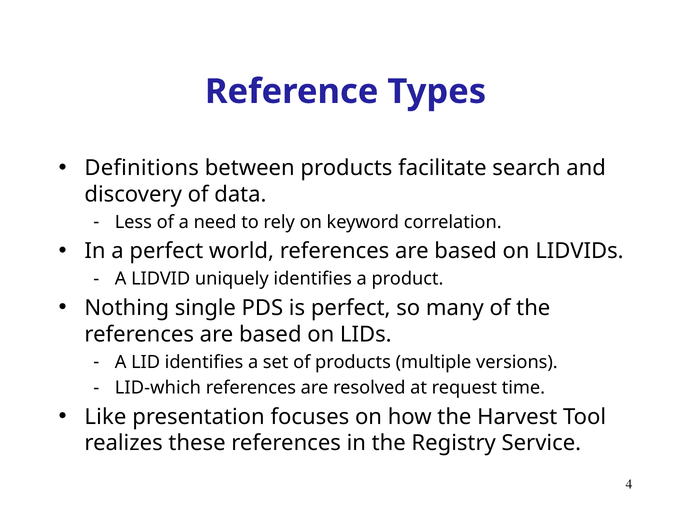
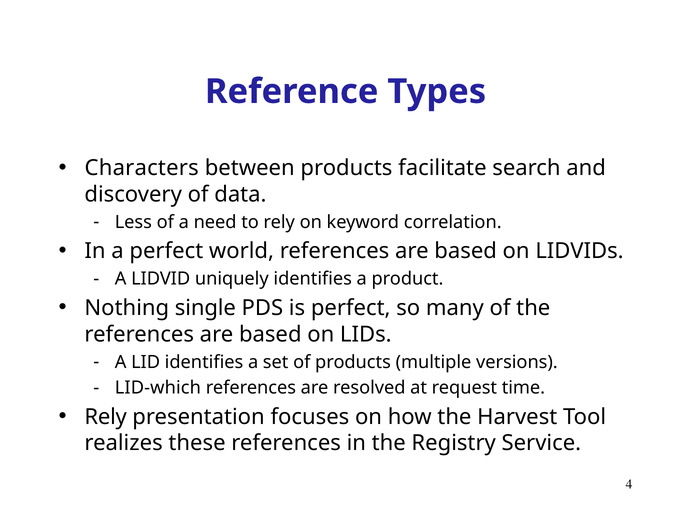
Definitions: Definitions -> Characters (142, 168)
Like: Like -> Rely (106, 417)
